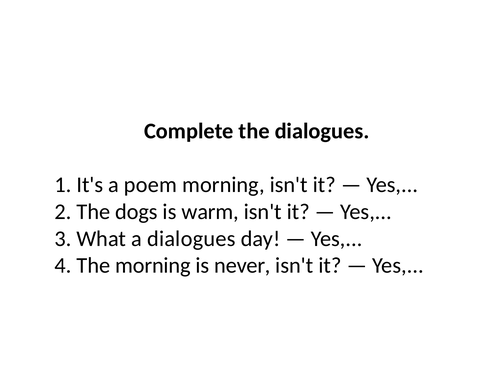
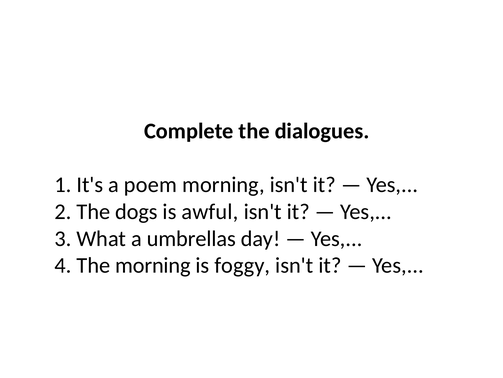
warm: warm -> awful (210, 211)
a dialogues: dialogues -> umbrellas (191, 238)
never: never -> foggy (242, 265)
